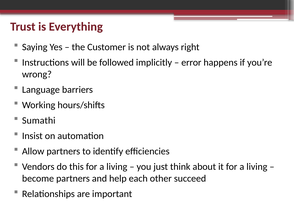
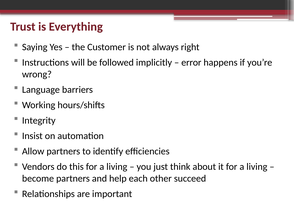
Sumathi: Sumathi -> Integrity (39, 121)
